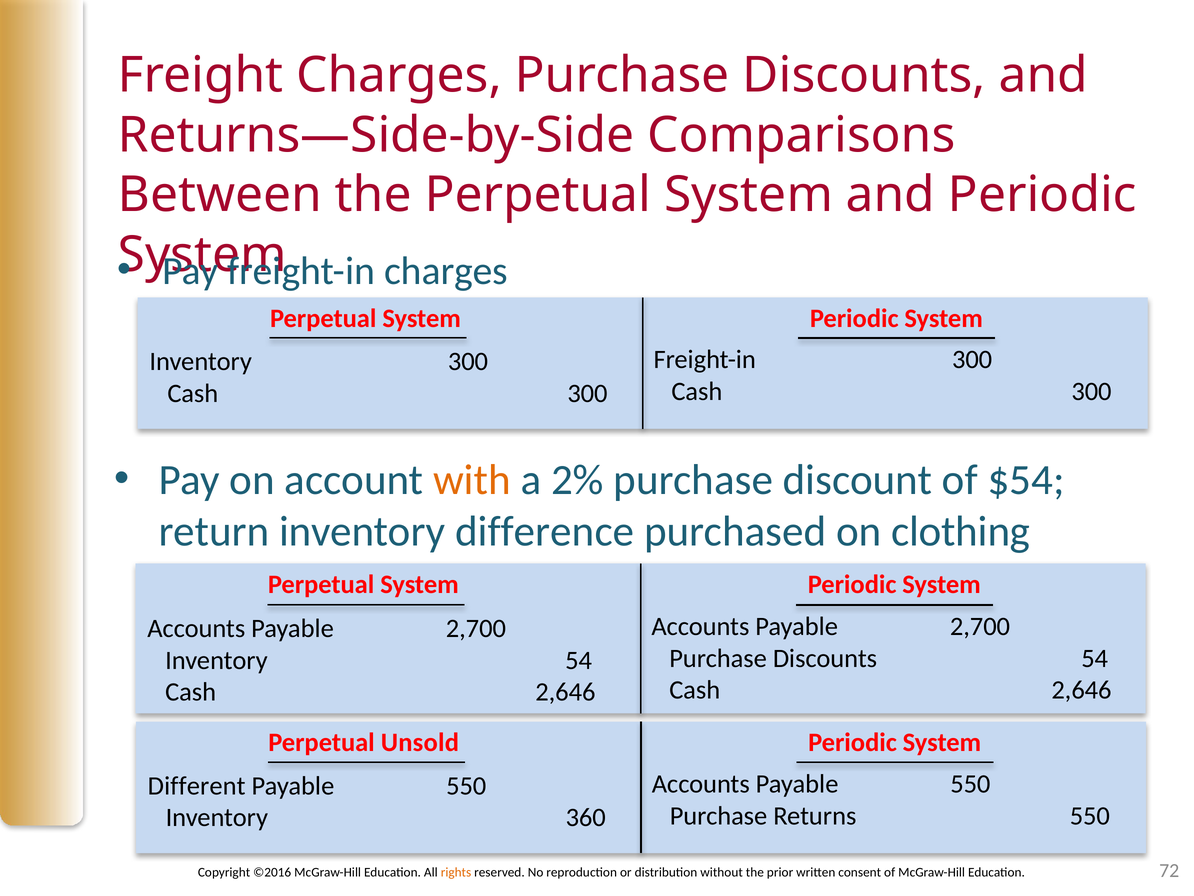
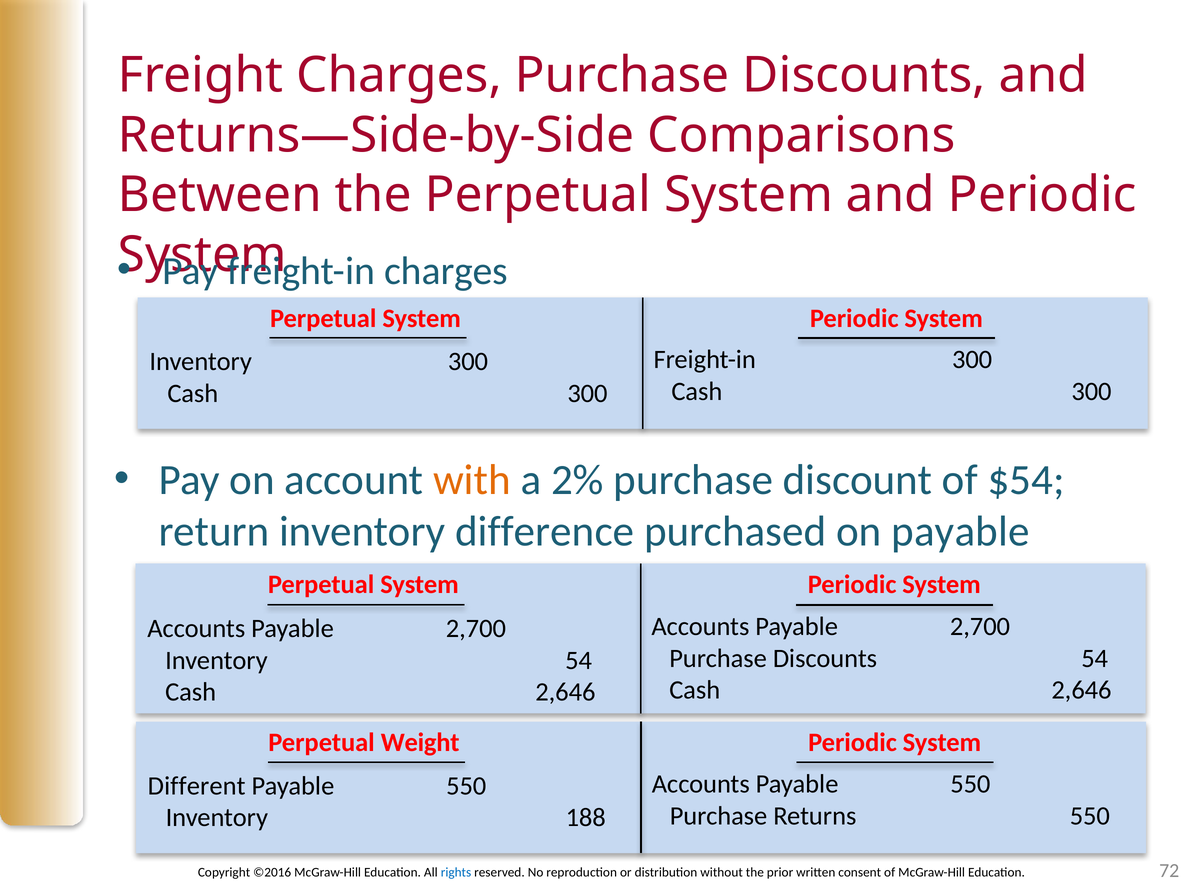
on clothing: clothing -> payable (960, 531)
Unsold: Unsold -> Weight (420, 742)
360: 360 -> 188 (586, 817)
rights colour: orange -> blue (456, 872)
